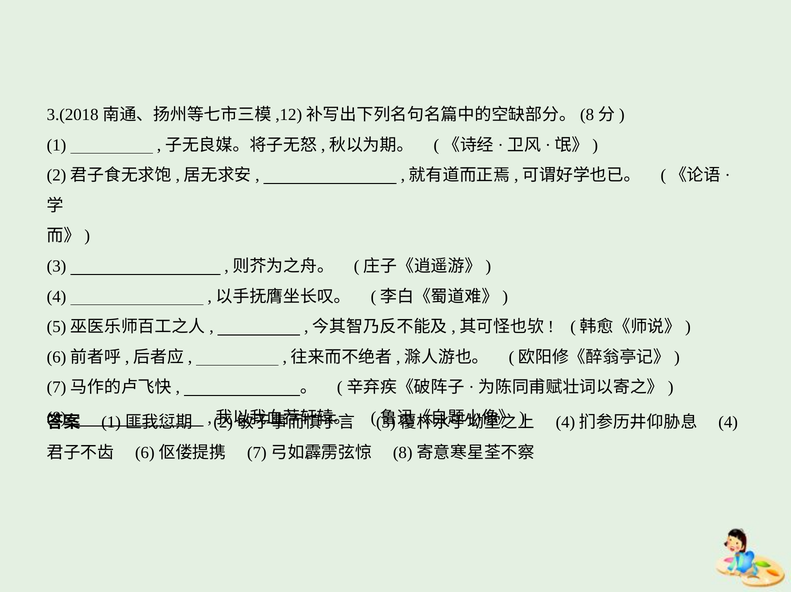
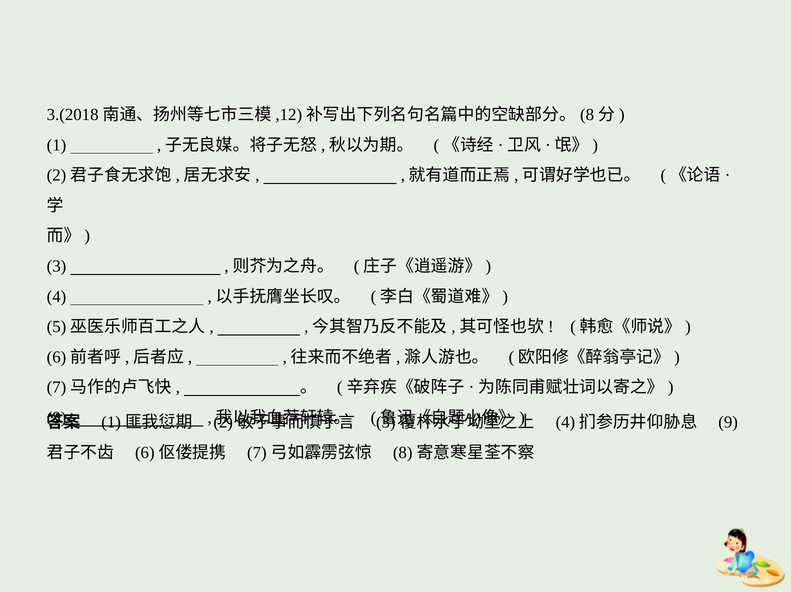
4: 4 -> 9 (728, 422)
